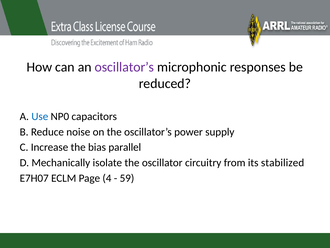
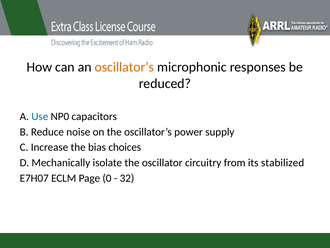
oscillator’s colour: purple -> orange (124, 67)
parallel: parallel -> choices (125, 147)
4: 4 -> 0 (107, 178)
59: 59 -> 32 (127, 178)
